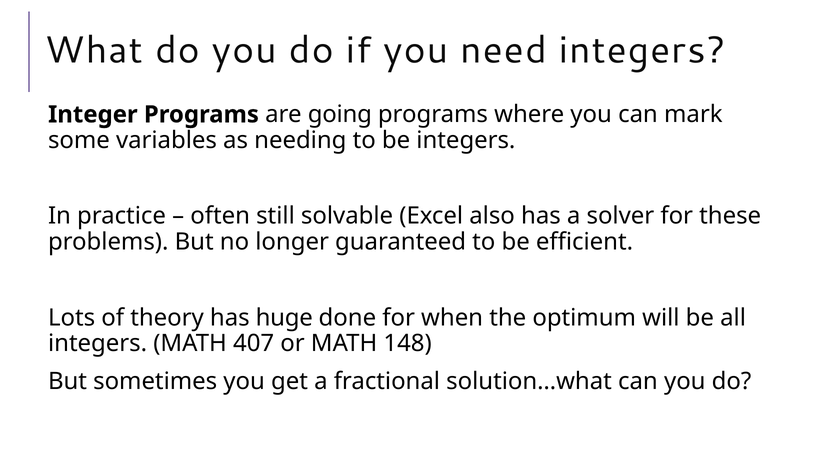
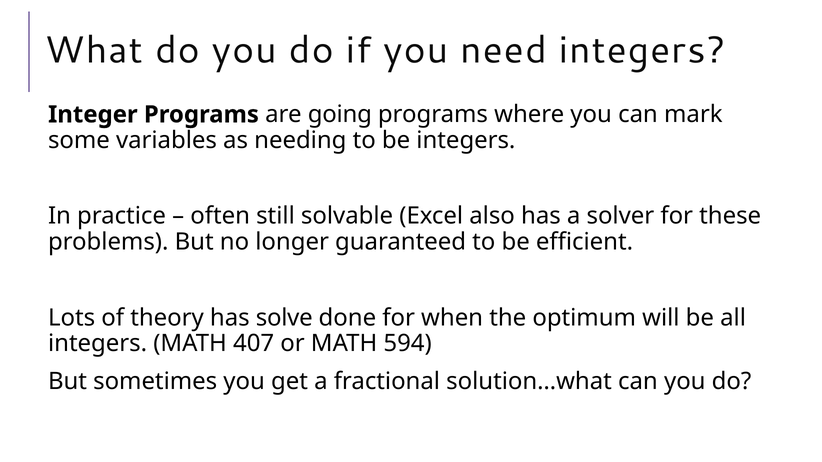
huge: huge -> solve (284, 318)
148: 148 -> 594 (408, 344)
